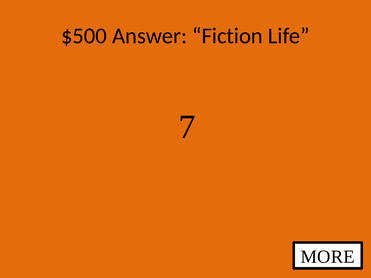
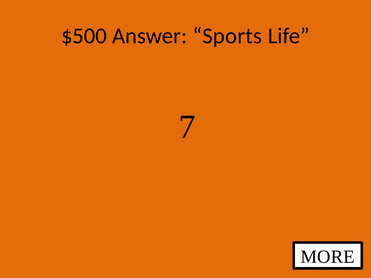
Fiction: Fiction -> Sports (227, 36)
